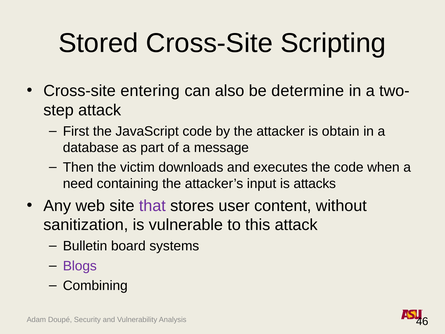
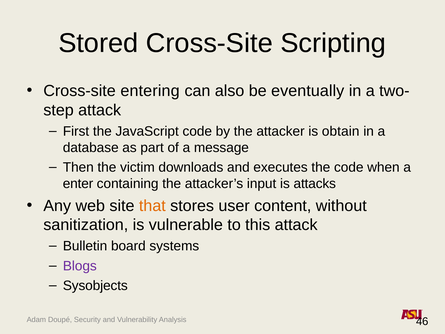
determine: determine -> eventually (308, 91)
need: need -> enter (78, 184)
that colour: purple -> orange (152, 206)
Combining: Combining -> Sysobjects (95, 285)
